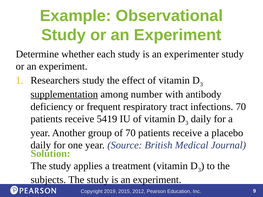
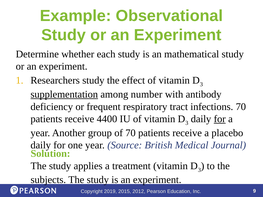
experimenter: experimenter -> mathematical (192, 54)
5419: 5419 -> 4400 (107, 119)
for underline: none -> present (220, 119)
